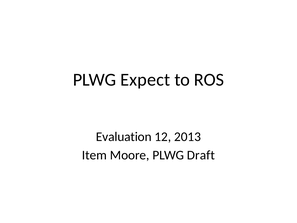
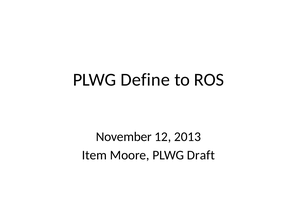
Expect: Expect -> Define (145, 80)
Evaluation: Evaluation -> November (124, 137)
